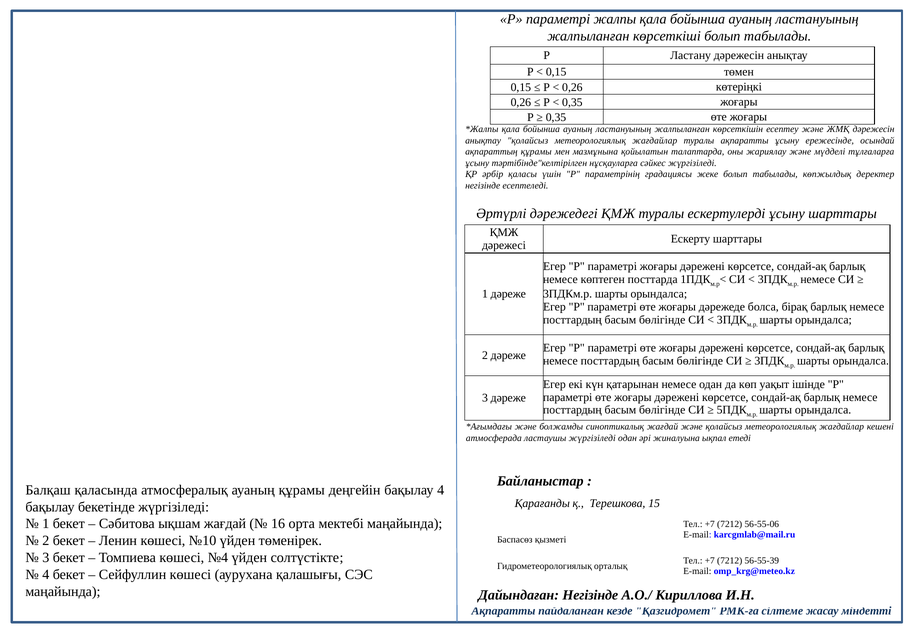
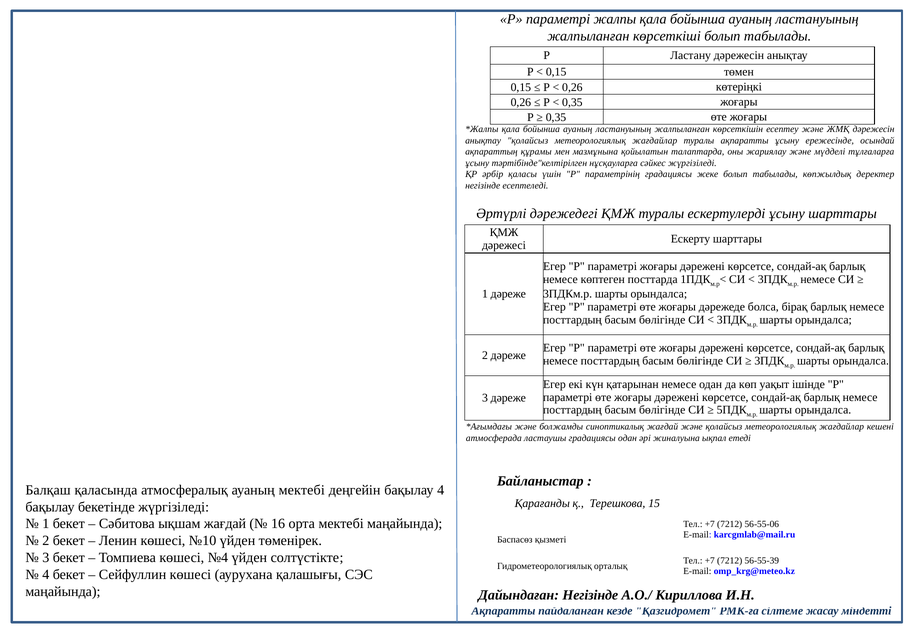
ластаушы жүргізіледі: жүргізіледі -> градациясы (592, 438)
ауаның құрамы: құрамы -> мектебі (302, 490)
